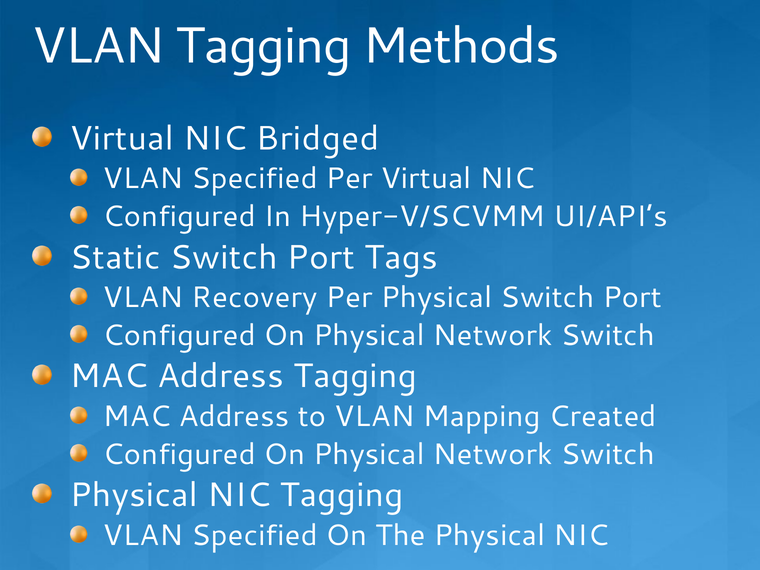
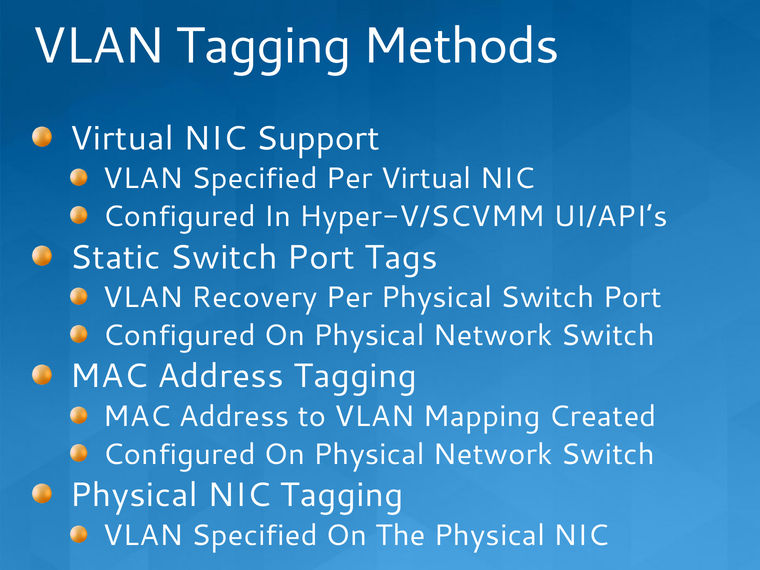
Bridged: Bridged -> Support (318, 138)
